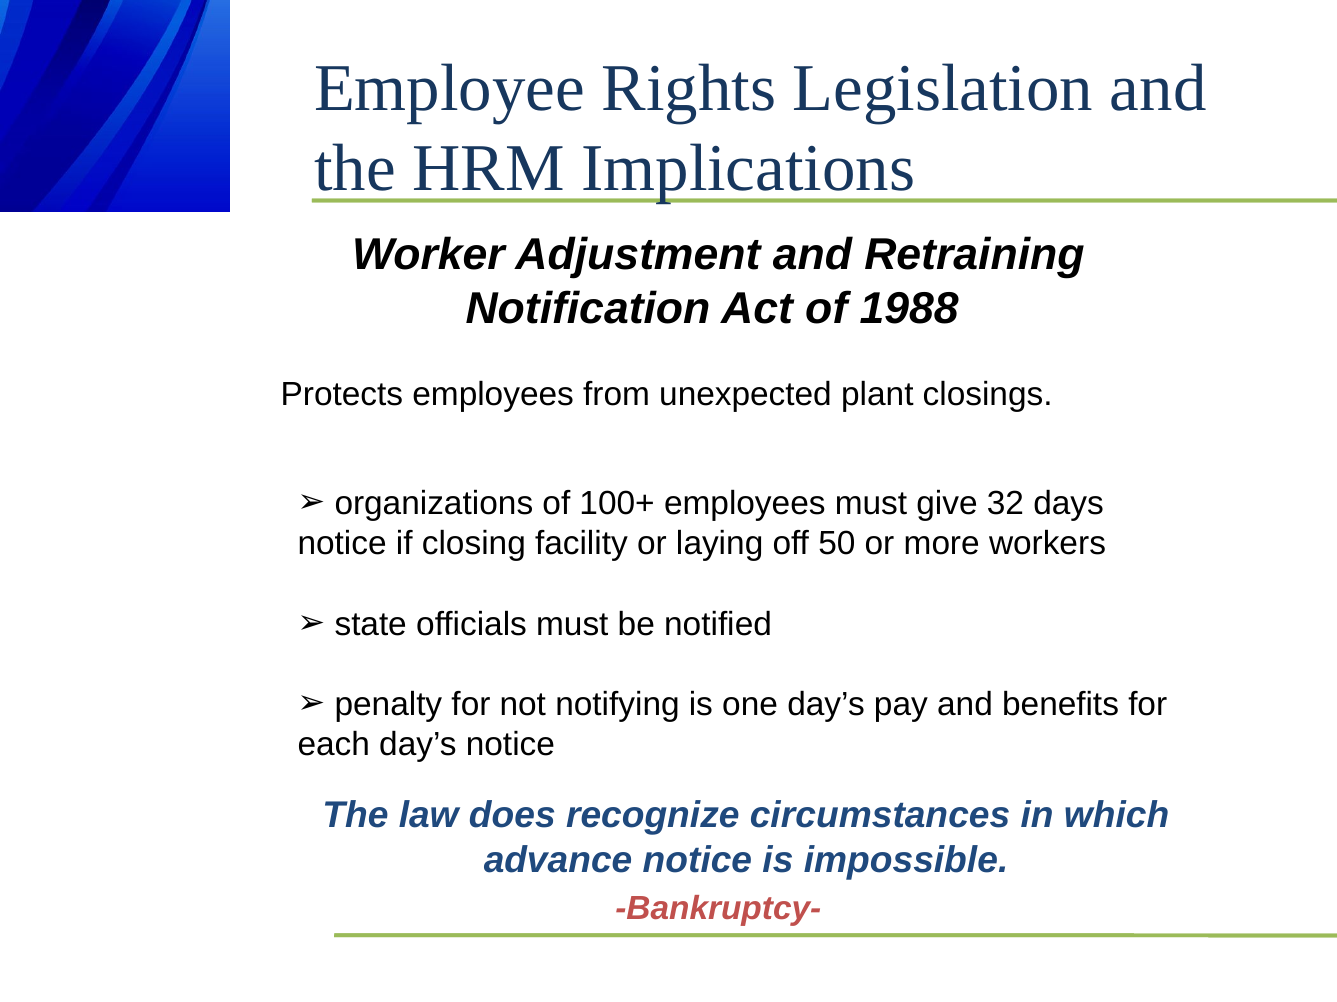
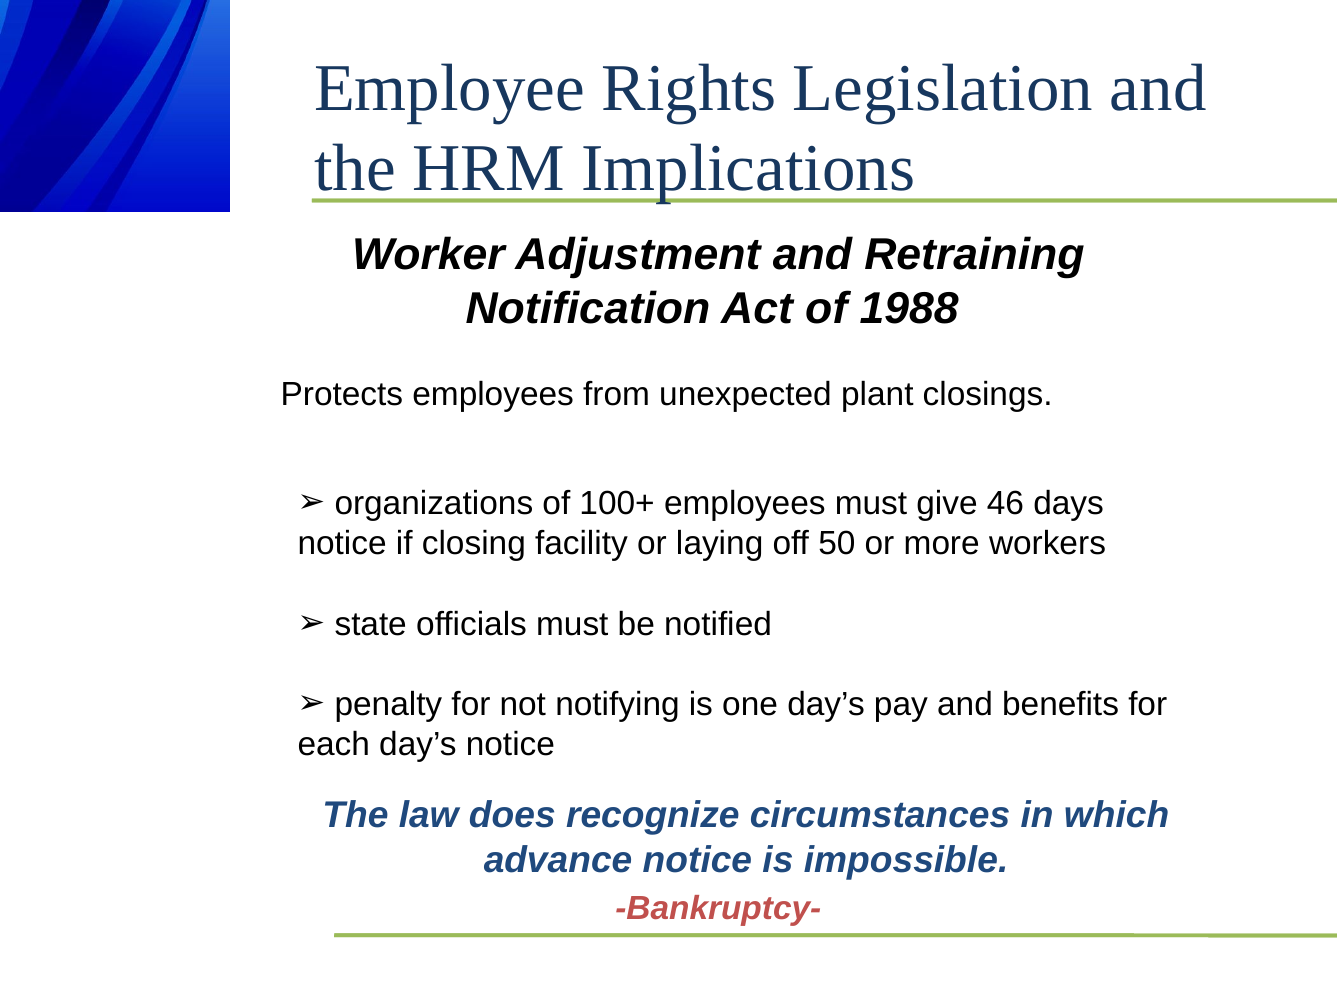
32: 32 -> 46 (1005, 504)
